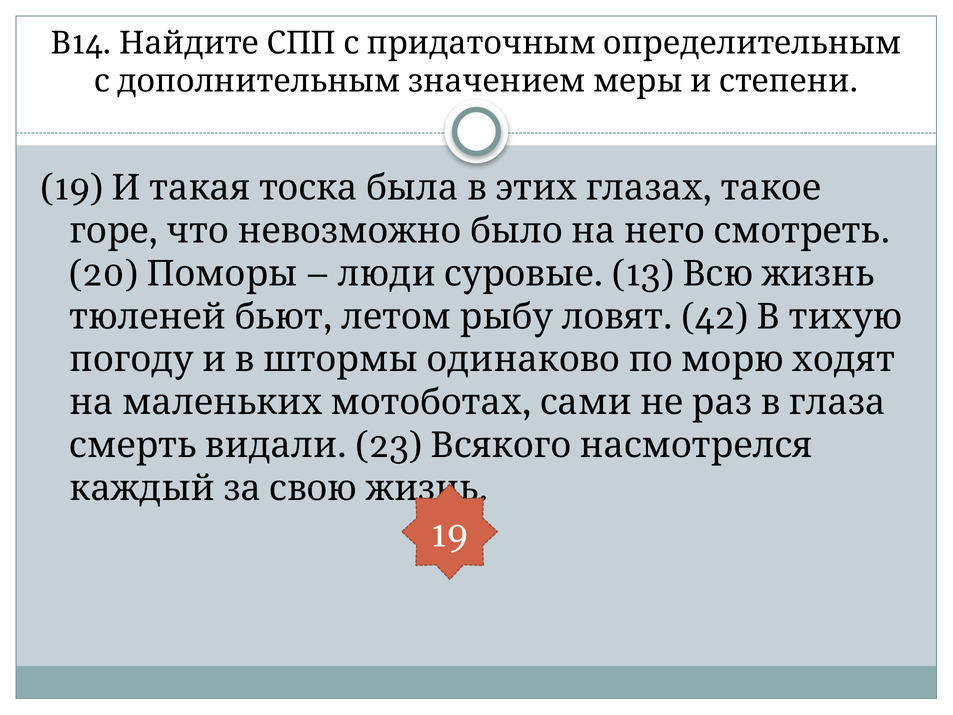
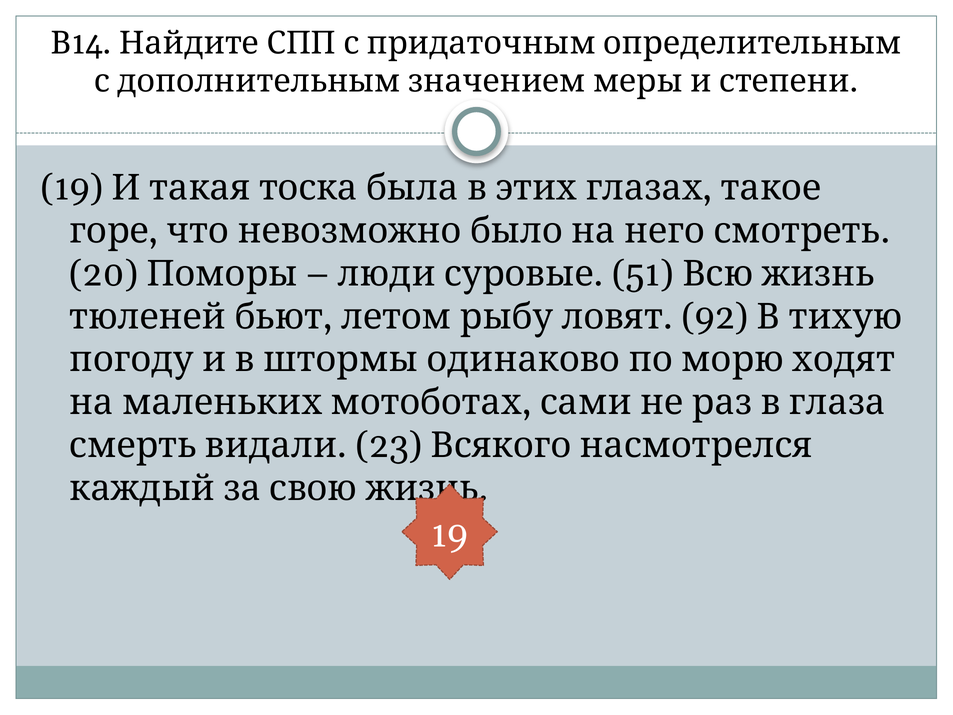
13: 13 -> 51 (643, 274)
42: 42 -> 92 (715, 317)
